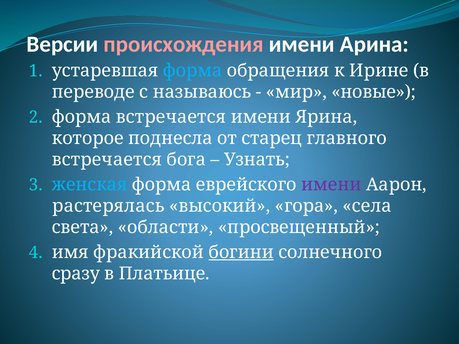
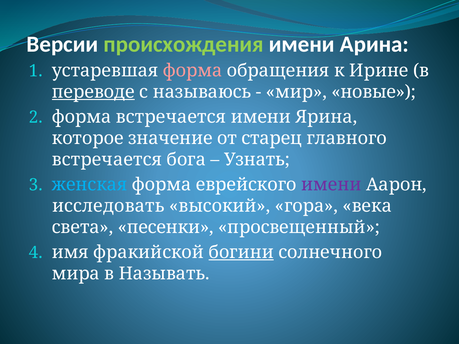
происхождения colour: pink -> light green (184, 44)
форма colour: light blue -> pink (193, 71)
переводе underline: none -> present (93, 92)
поднесла: поднесла -> значение (170, 138)
растерялась: растерялась -> исследовать (108, 206)
села: села -> века (367, 206)
области: области -> песенки (166, 227)
сразу: сразу -> мира (76, 274)
Платьице: Платьице -> Называть (164, 274)
